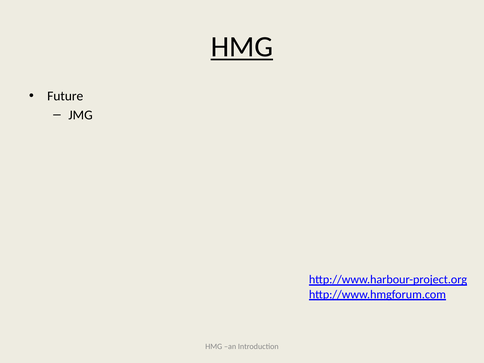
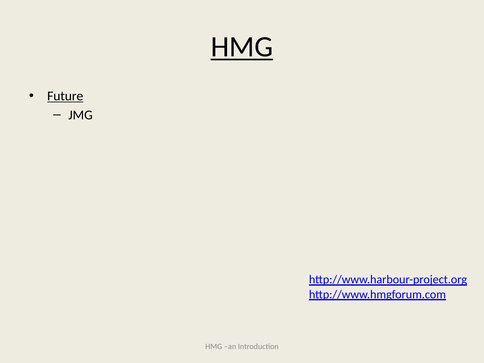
Future underline: none -> present (65, 96)
